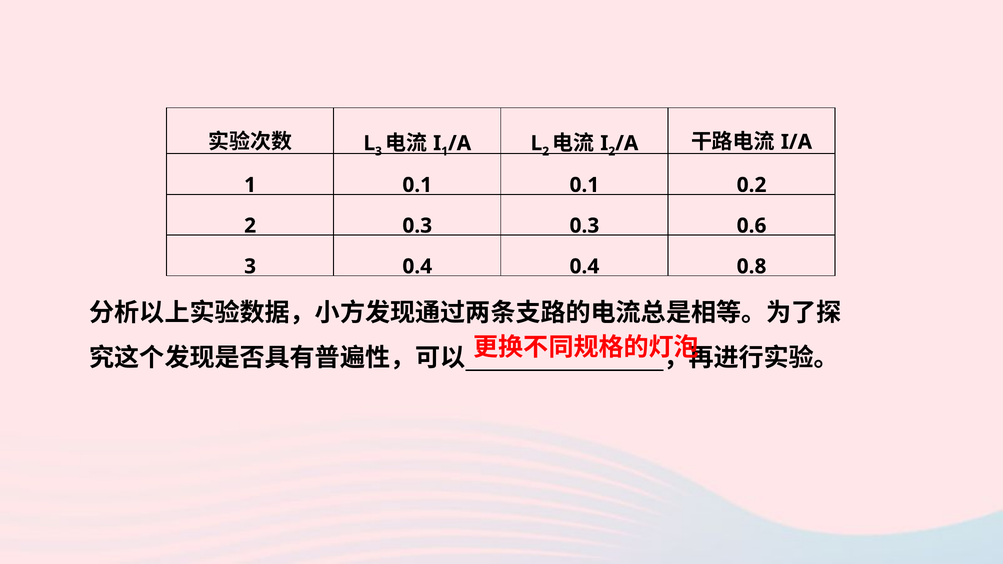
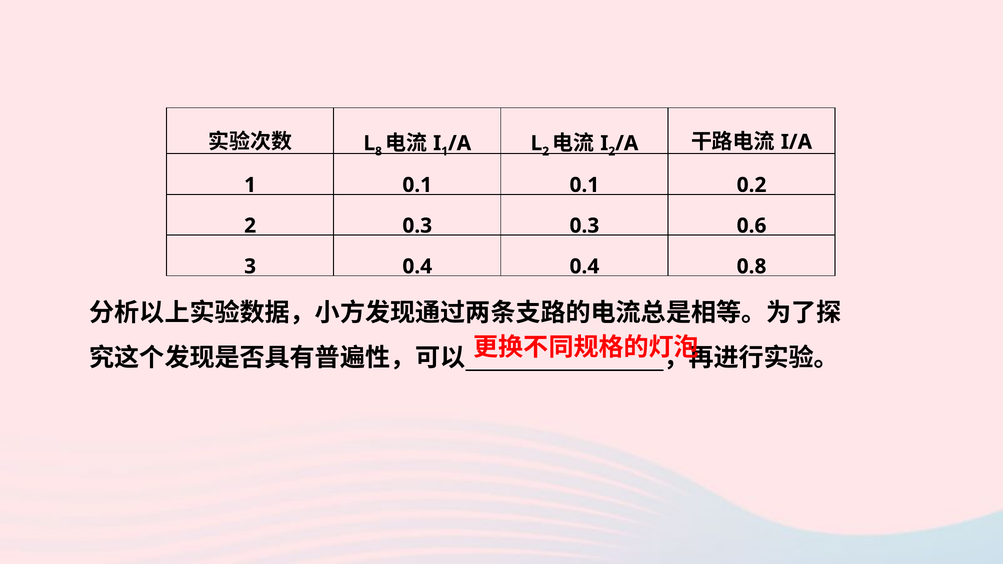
3: 3 -> 8 (378, 151)
